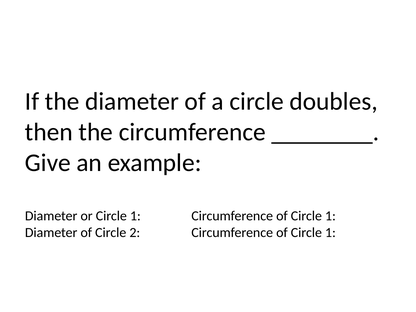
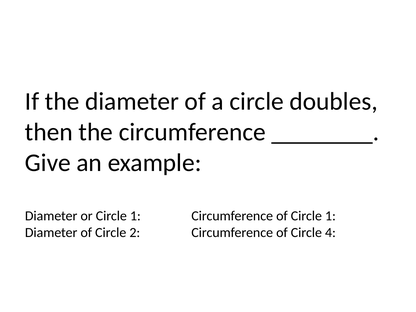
1: 1 -> 4 (330, 233)
